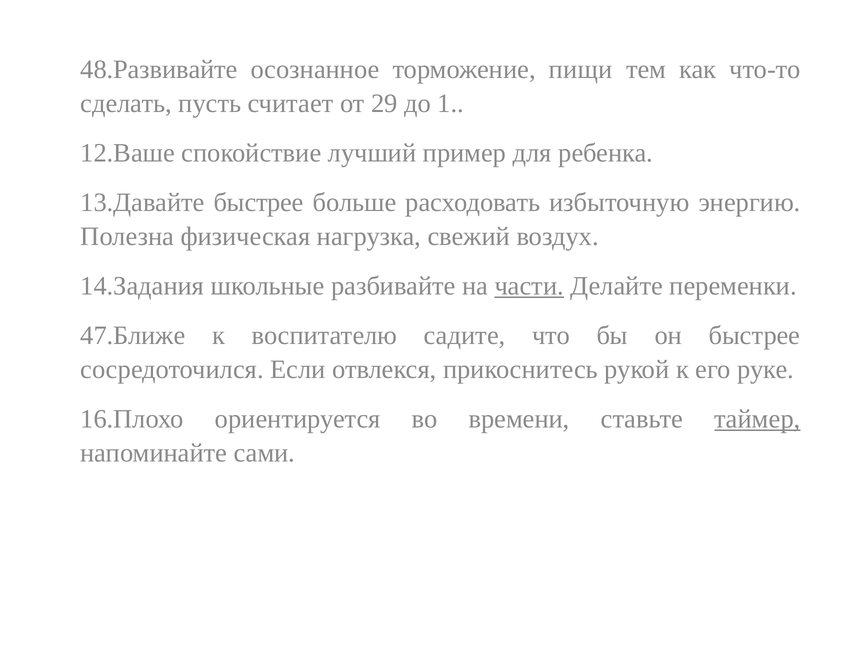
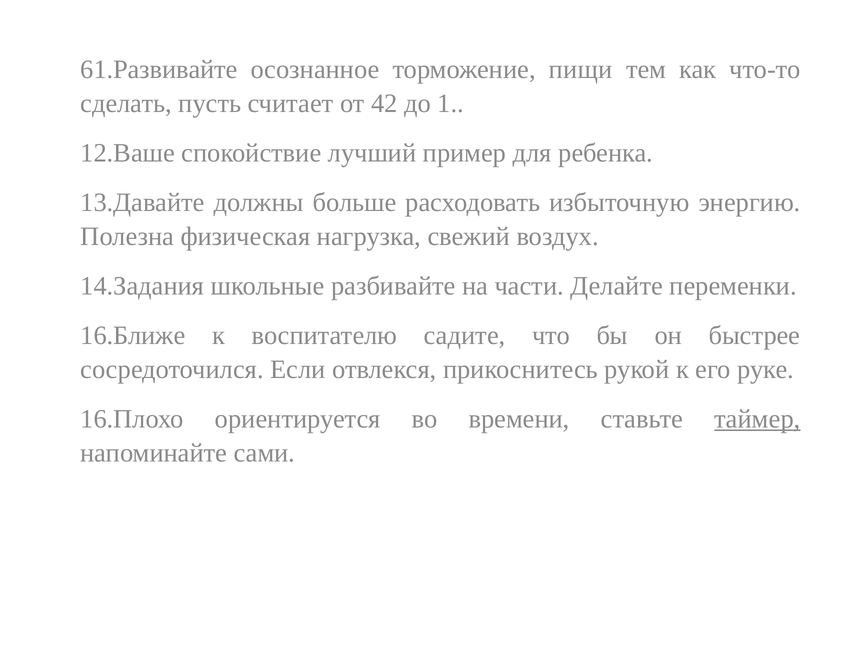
48.Развивайте: 48.Развивайте -> 61.Развивайте (159, 70)
29: 29 -> 42 (384, 104)
13.Давайте быстрее: быстрее -> должны (259, 202)
части underline: present -> none (529, 286)
47.Ближе: 47.Ближе -> 16.Ближе (133, 335)
